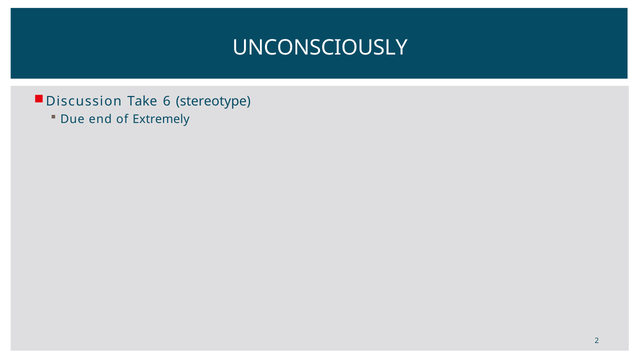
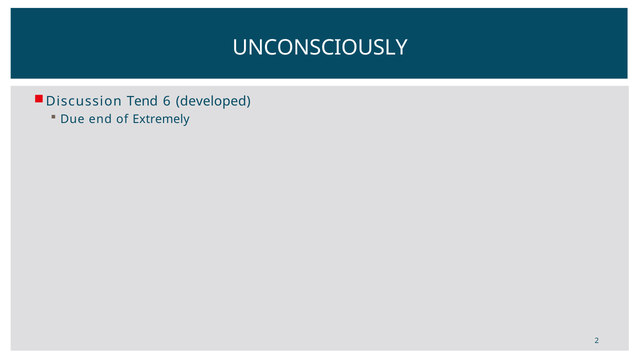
Take: Take -> Tend (142, 102)
stereotype: stereotype -> developed (213, 102)
